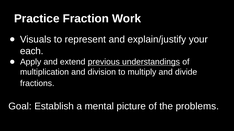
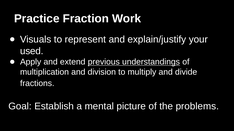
each: each -> used (32, 51)
